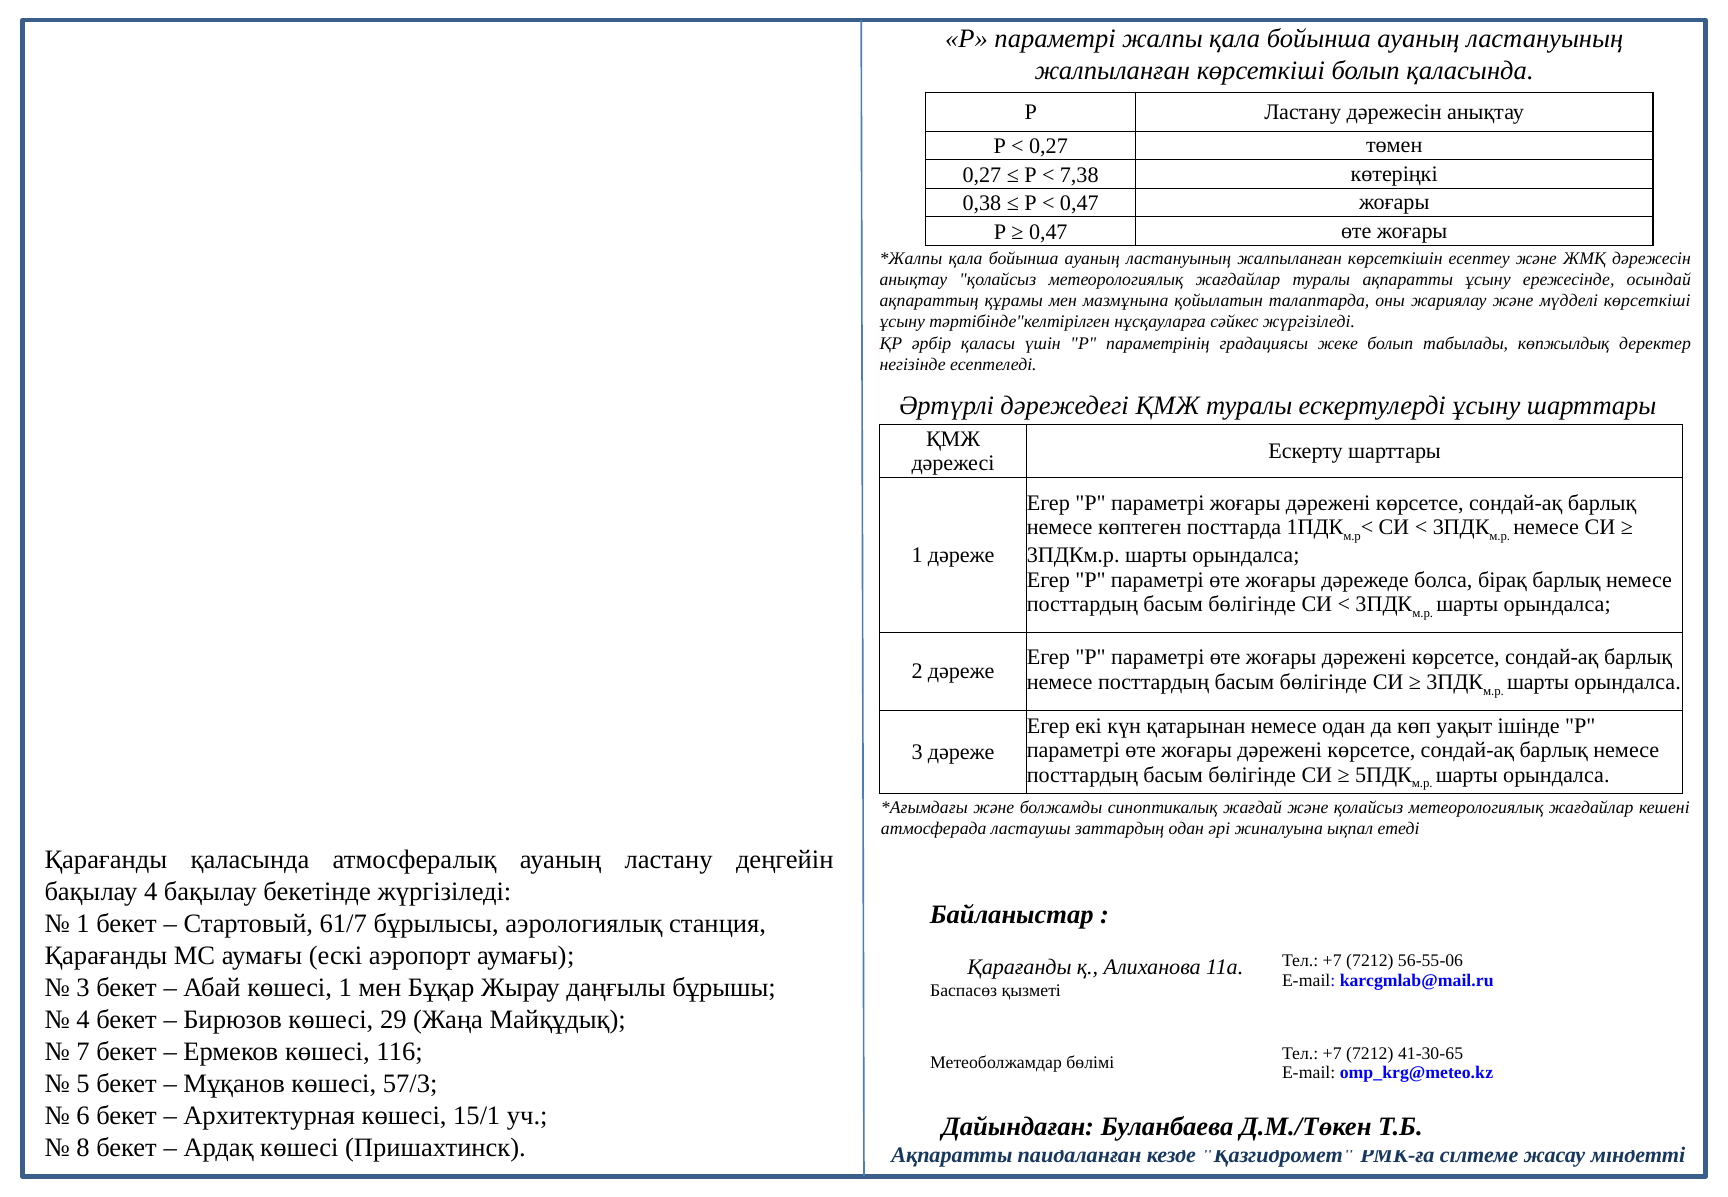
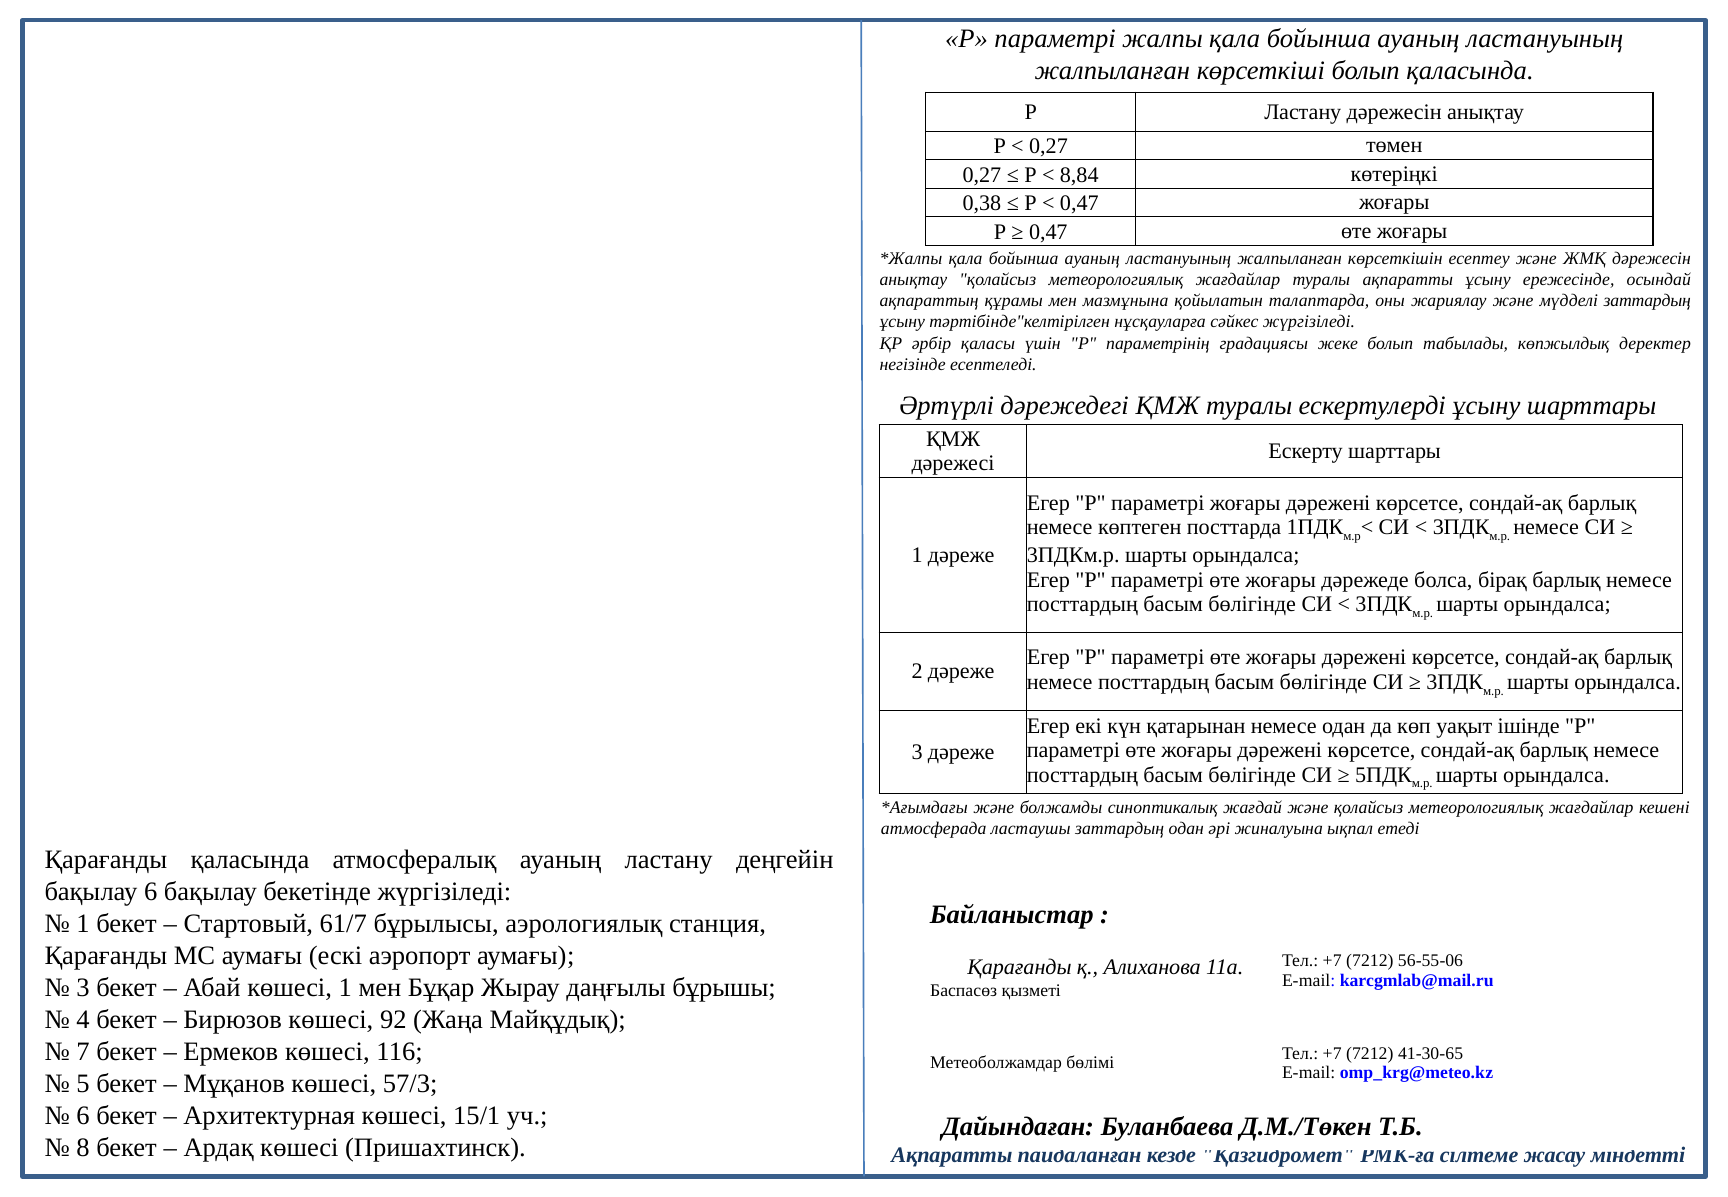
7,38: 7,38 -> 8,84 (1079, 175)
мүдделі көрсеткіші: көрсеткіші -> заттардың (1647, 301)
бақылау 4: 4 -> 6 (151, 892)
29: 29 -> 92 (393, 1019)
